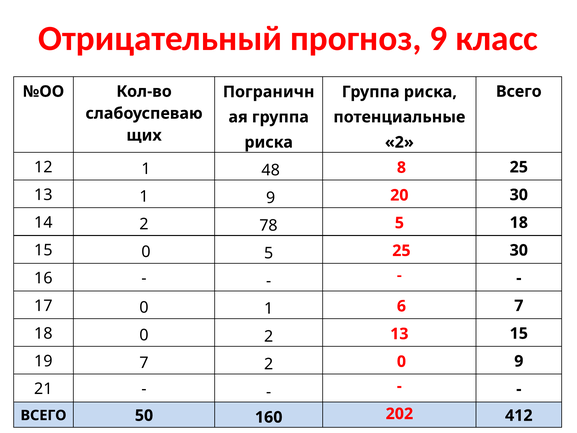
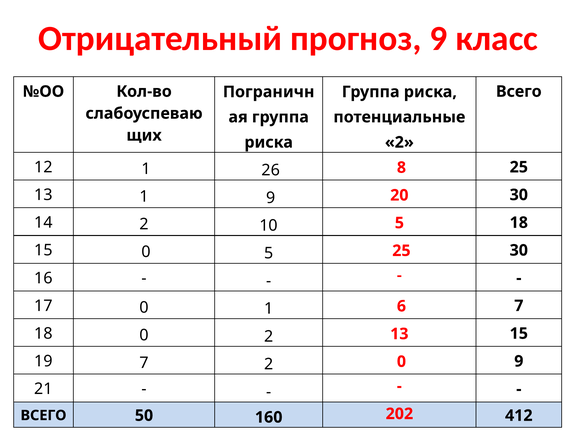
48: 48 -> 26 (271, 170)
78: 78 -> 10 (269, 225)
